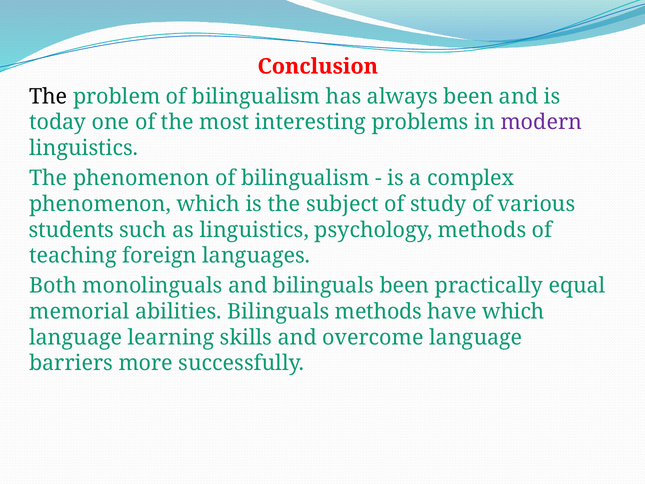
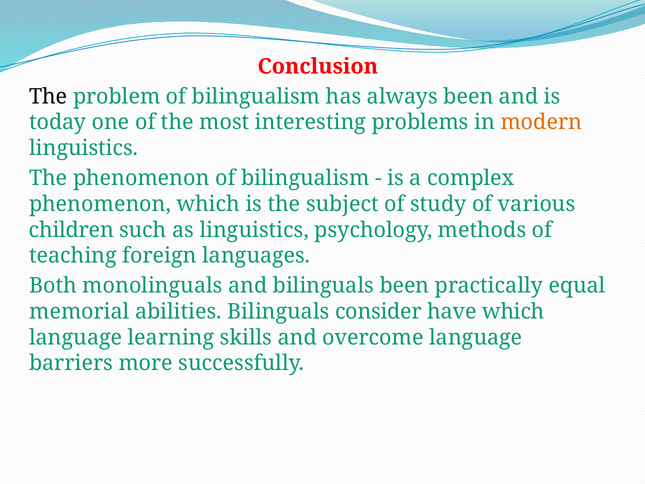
modern colour: purple -> orange (541, 122)
students: students -> children (71, 230)
Bilinguals methods: methods -> consider (378, 312)
